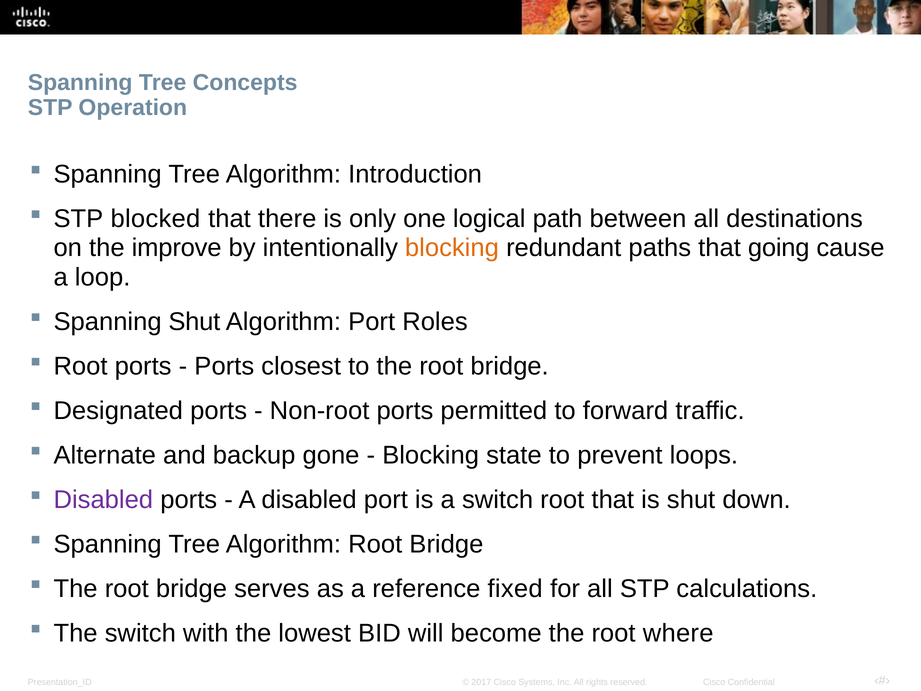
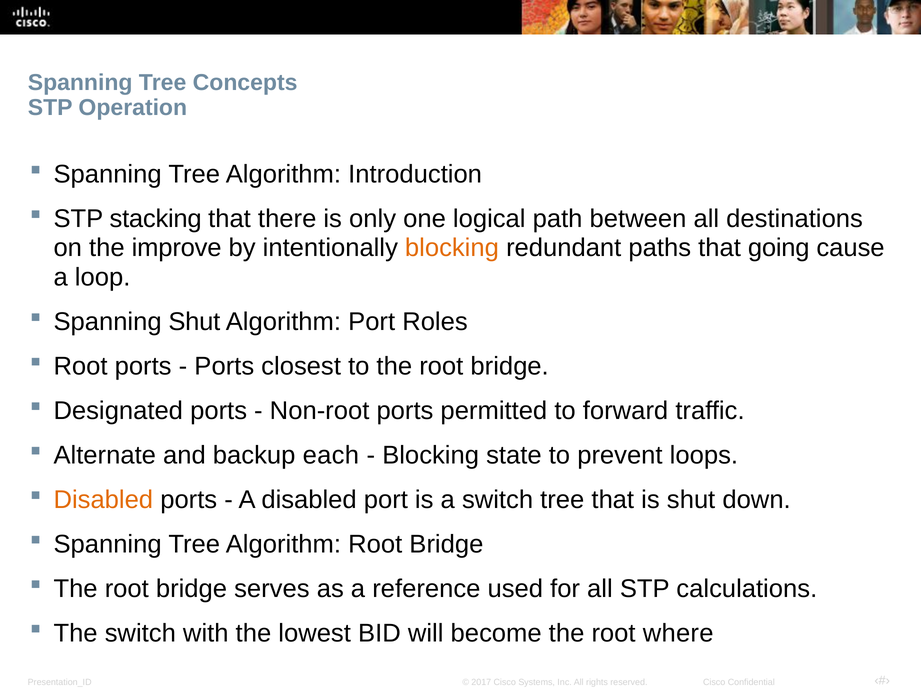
blocked: blocked -> stacking (156, 219)
gone: gone -> each (331, 455)
Disabled colour: purple -> orange (103, 500)
switch root: root -> tree (562, 500)
fixed: fixed -> used (515, 589)
